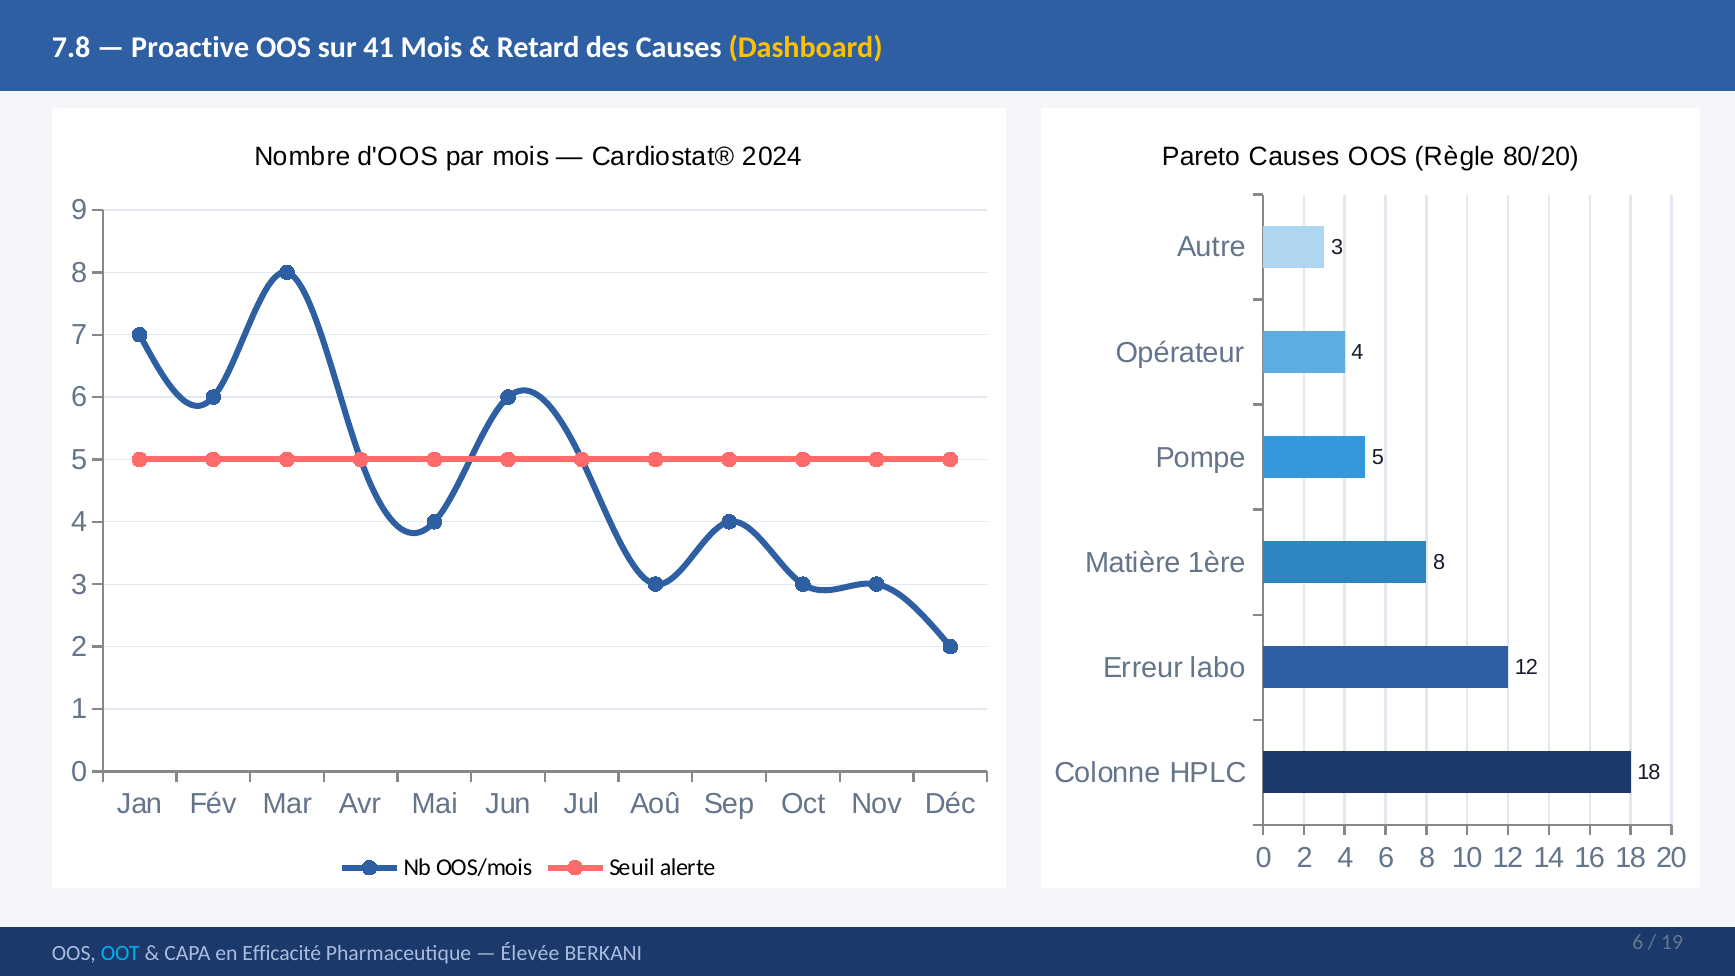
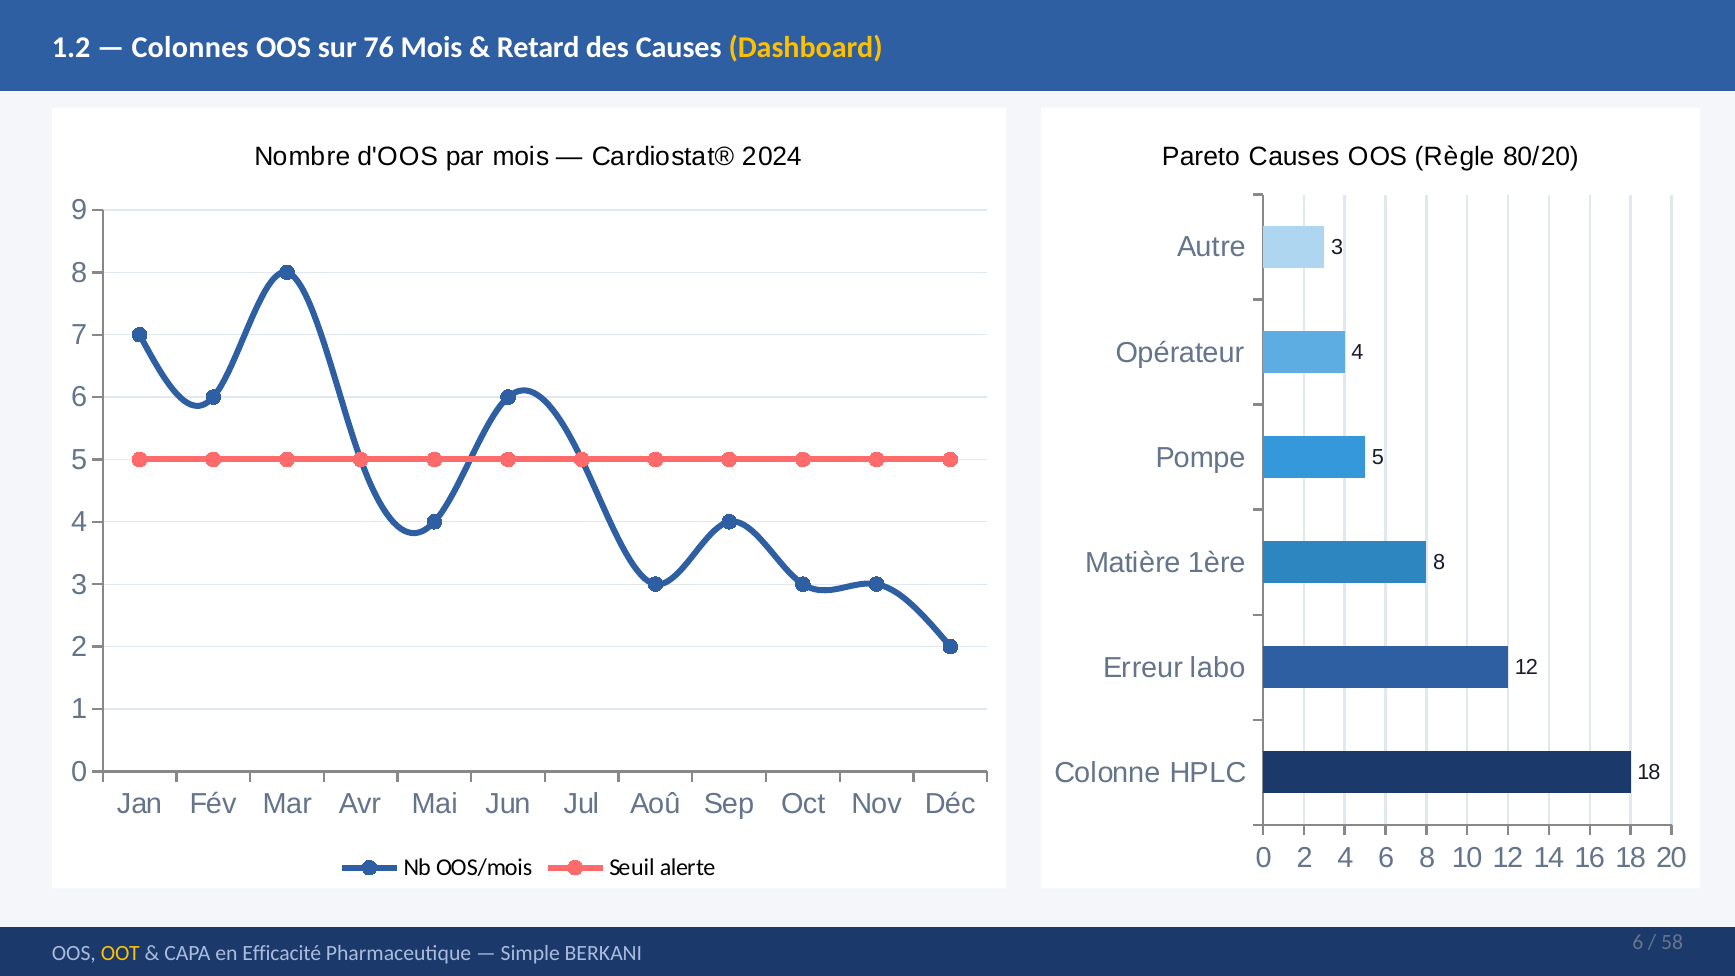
7.8: 7.8 -> 1.2 (71, 47)
Proactive: Proactive -> Colonnes (190, 47)
41: 41 -> 76 (379, 47)
19: 19 -> 58 (1672, 942)
OOT colour: light blue -> yellow (120, 954)
Élevée: Élevée -> Simple (530, 954)
